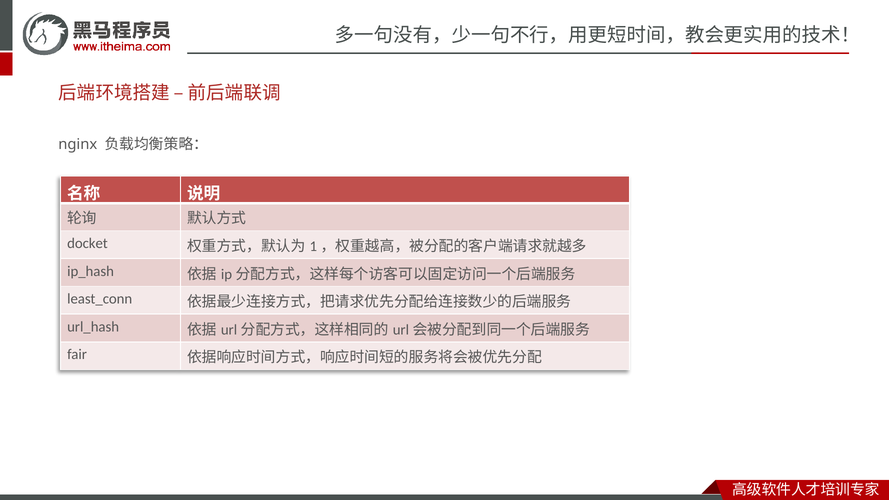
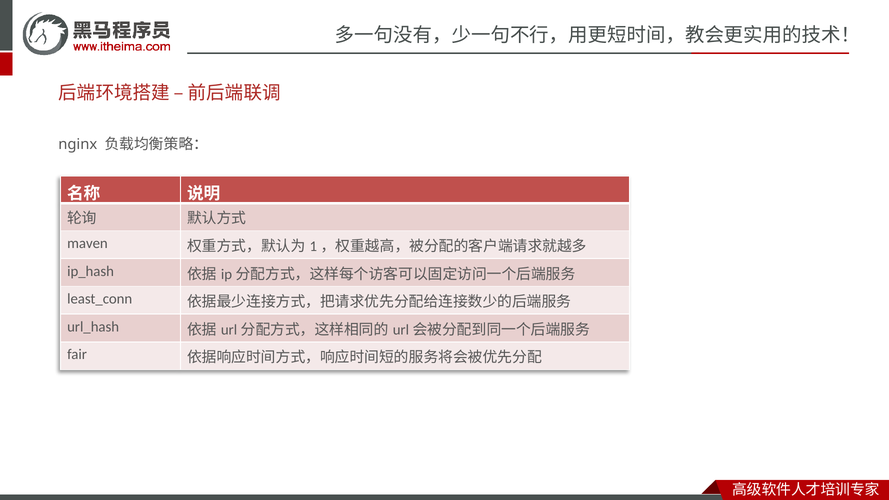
docket: docket -> maven (87, 243)
